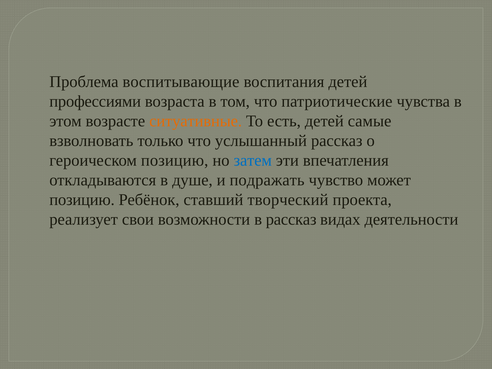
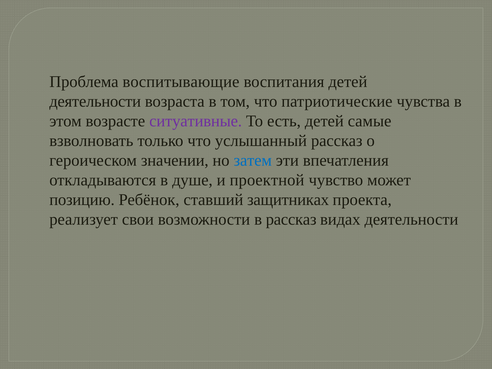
профессиями: профессиями -> деятельности (95, 101)
ситуативные colour: orange -> purple (196, 121)
героическом позицию: позицию -> значении (175, 160)
подражать: подражать -> проектной (267, 180)
творческий: творческий -> защитниках (288, 200)
